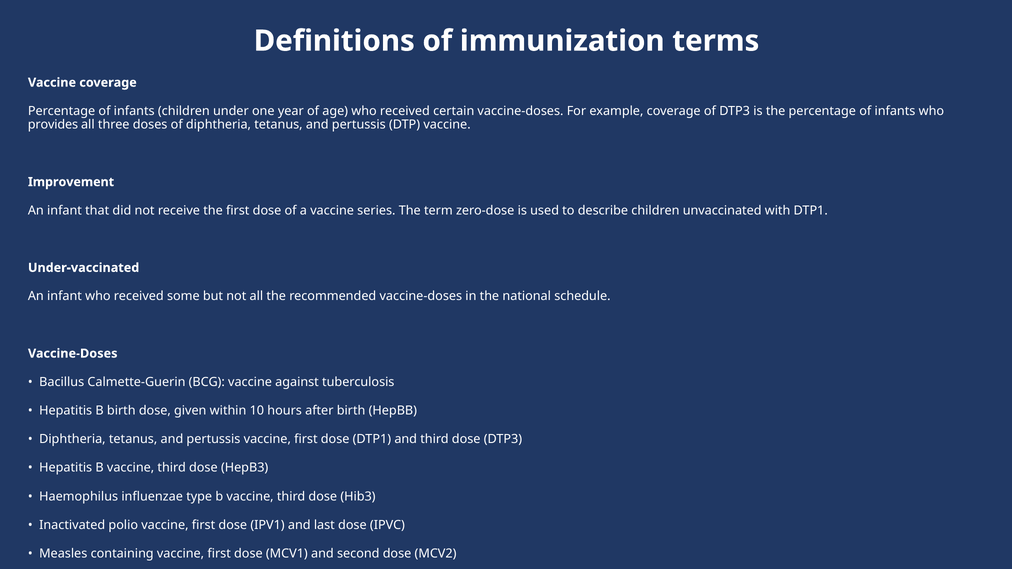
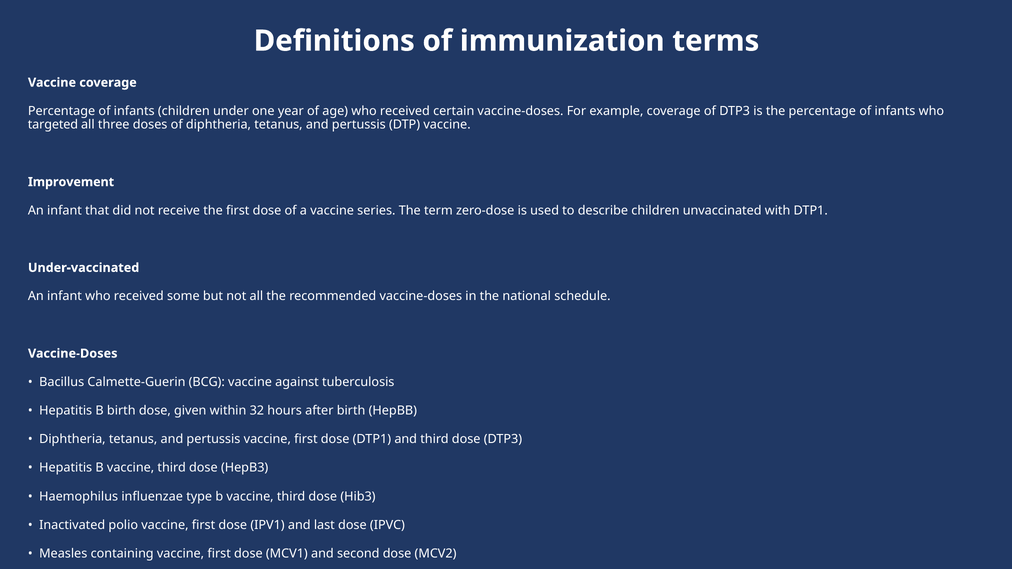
provides: provides -> targeted (53, 125)
10: 10 -> 32 (257, 411)
